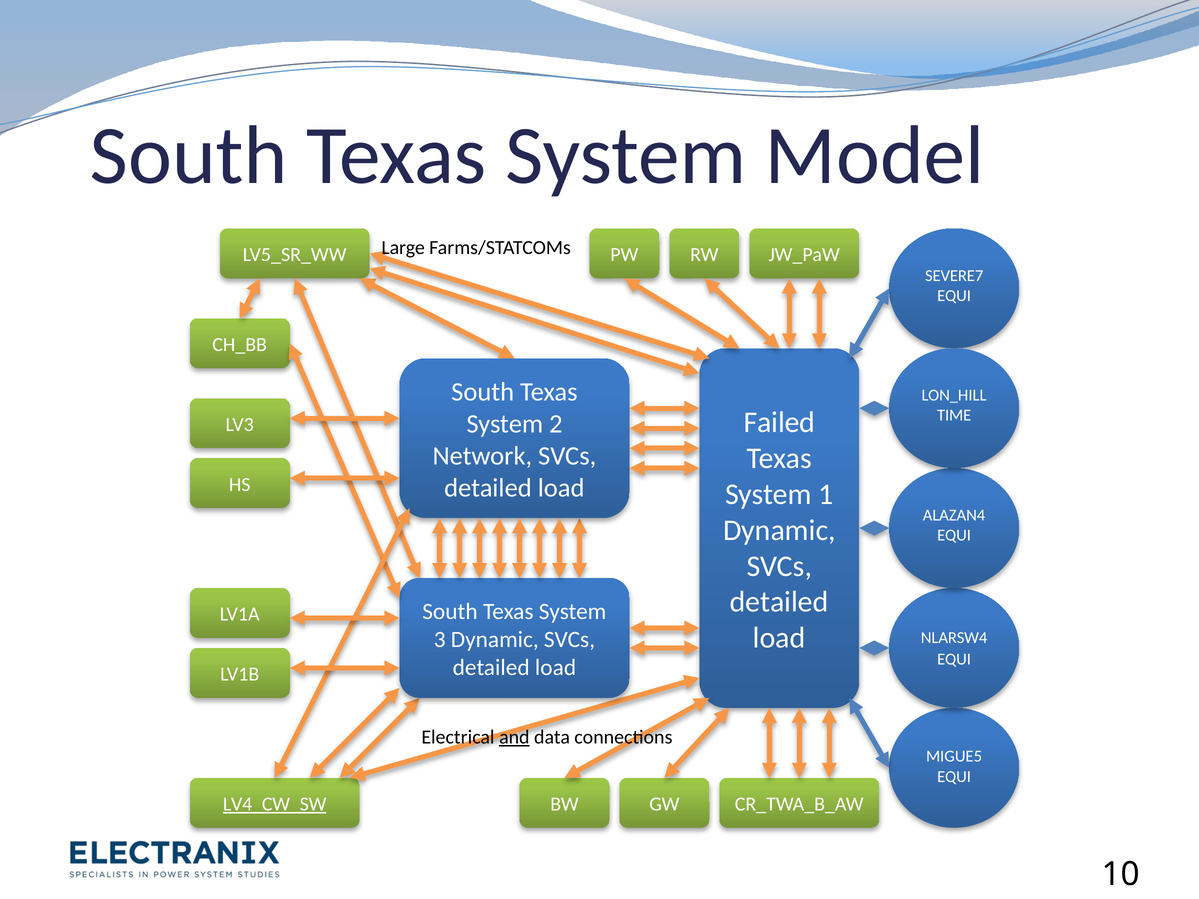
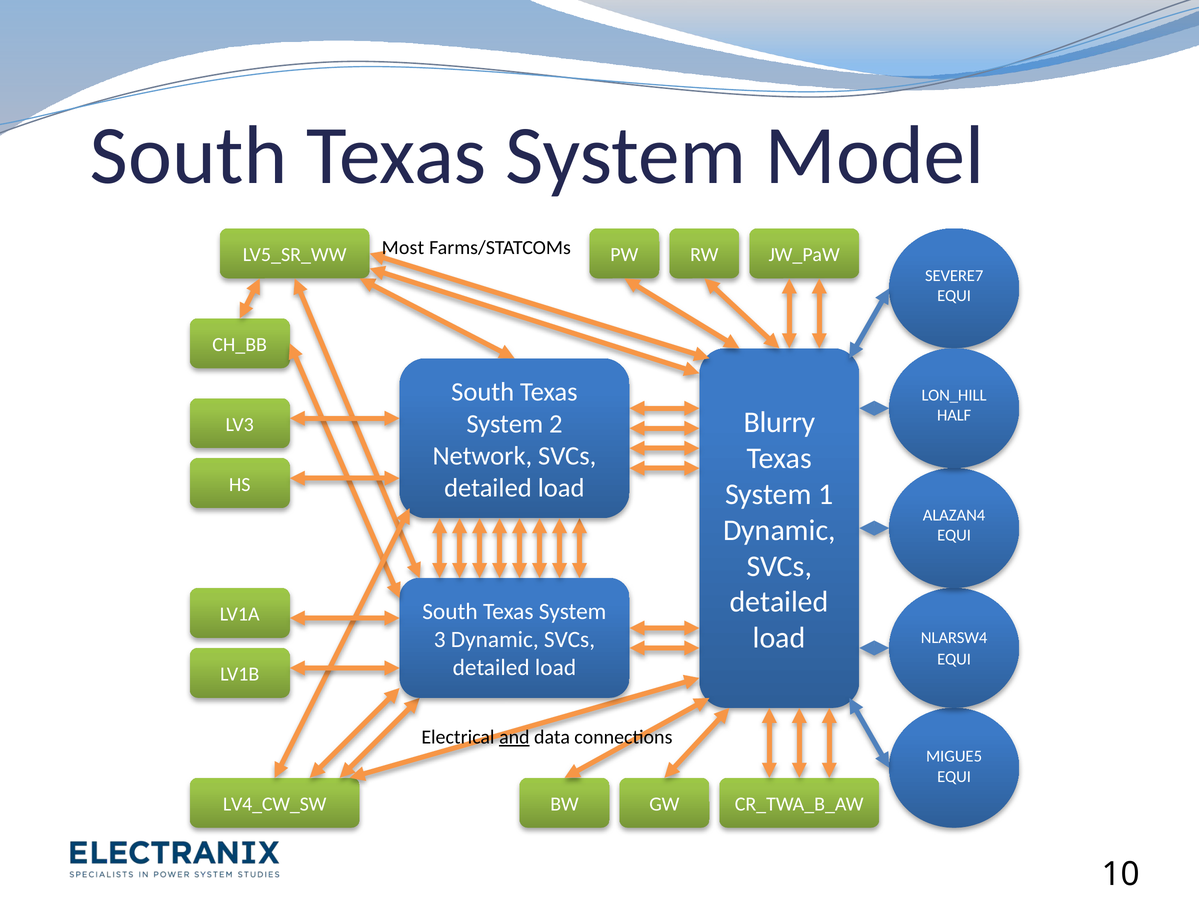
Large: Large -> Most (403, 248)
TIME: TIME -> HALF (954, 416)
Failed: Failed -> Blurry (780, 422)
LV4_CW_SW underline: present -> none (275, 804)
